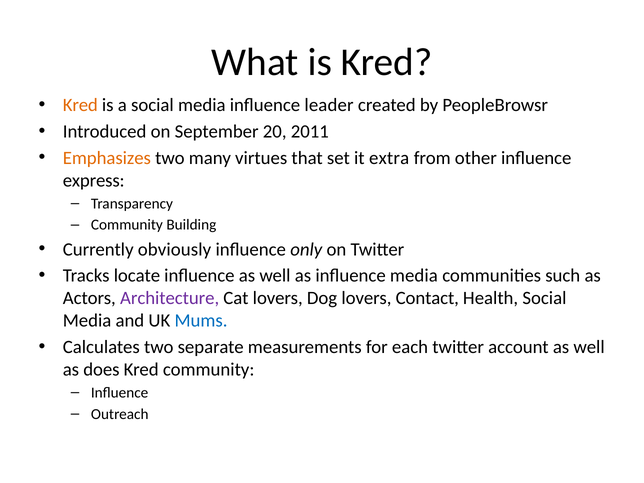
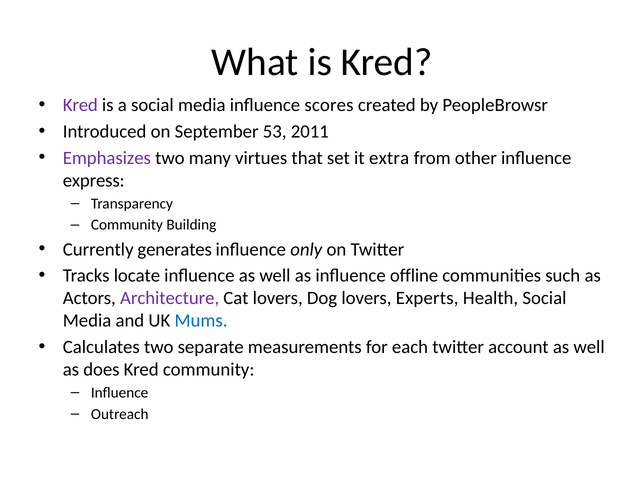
Kred colour: orange -> purple (80, 105)
leader: leader -> scores (329, 105)
20: 20 -> 53 (275, 132)
Emphasizes colour: orange -> purple (107, 158)
obviously: obviously -> generates (175, 249)
influence media: media -> offline (414, 276)
Contact: Contact -> Experts (427, 298)
